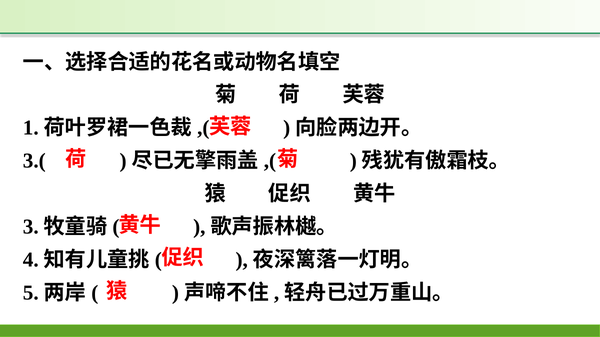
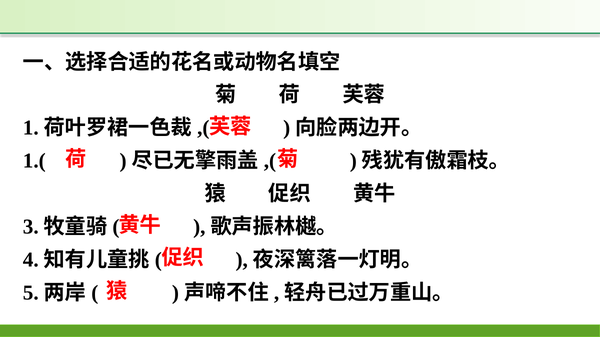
3.(: 3.( -> 1.( (34, 161)
